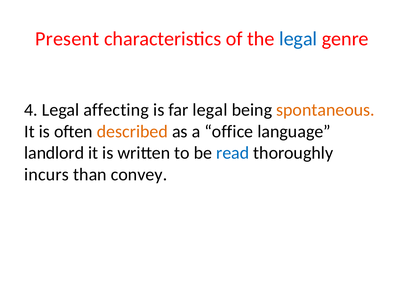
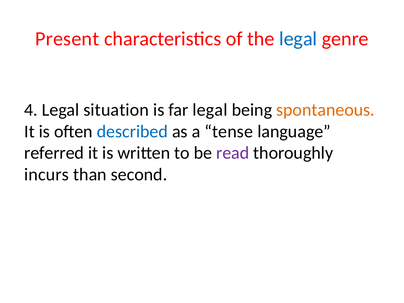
affecting: affecting -> situation (116, 110)
described colour: orange -> blue (132, 131)
office: office -> tense (229, 131)
landlord: landlord -> referred (54, 153)
read colour: blue -> purple (233, 153)
convey: convey -> second (139, 175)
